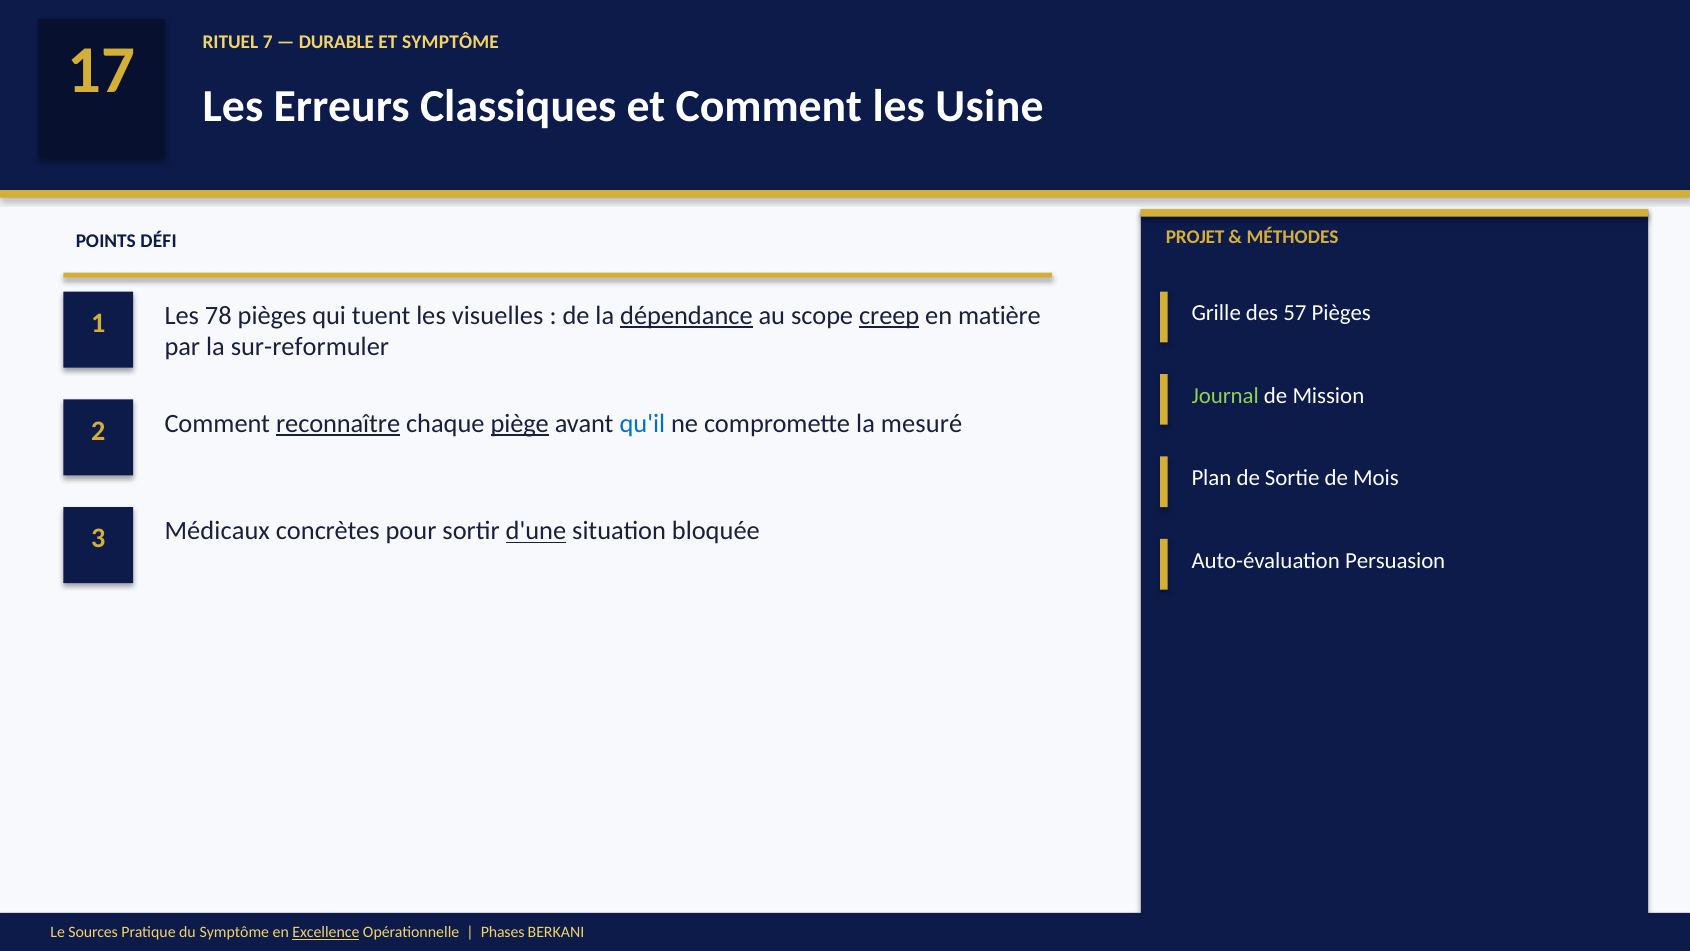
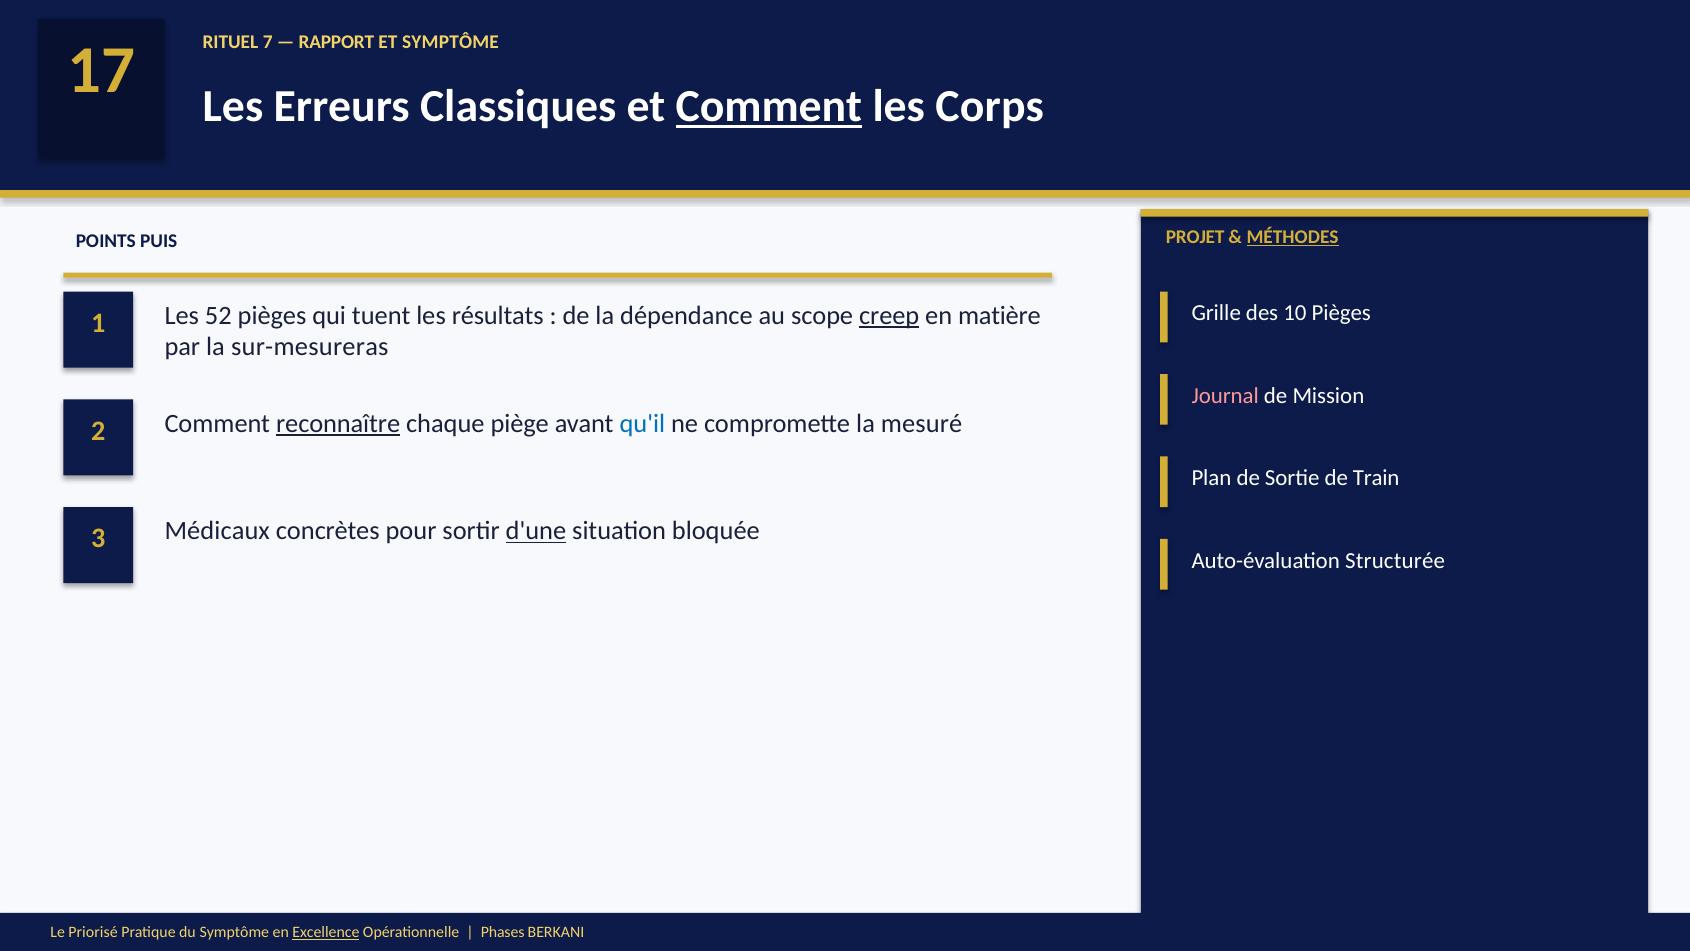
DURABLE: DURABLE -> RAPPORT (336, 42)
Comment underline: none -> present (769, 107)
Usine: Usine -> Corps (990, 107)
MÉTHODES underline: none -> present (1293, 237)
DÉFI: DÉFI -> PUIS (159, 241)
57: 57 -> 10 (1295, 313)
78: 78 -> 52 (218, 315)
visuelles: visuelles -> résultats (498, 315)
dépendance underline: present -> none (686, 315)
sur-reformuler: sur-reformuler -> sur-mesureras (310, 347)
Journal colour: light green -> pink (1225, 396)
piège underline: present -> none (520, 423)
Mois: Mois -> Train (1376, 478)
Persuasion: Persuasion -> Structurée (1395, 560)
Sources: Sources -> Priorisé (93, 932)
